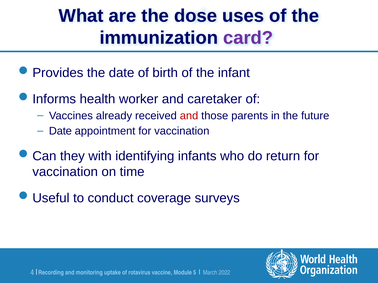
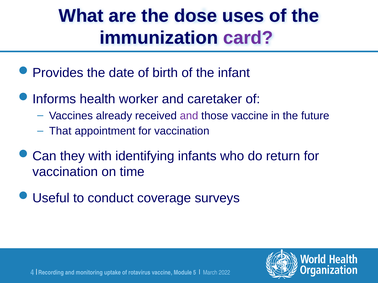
and colour: red -> purple (189, 116)
those parents: parents -> vaccine (250, 116)
Date: Date -> That (60, 131)
